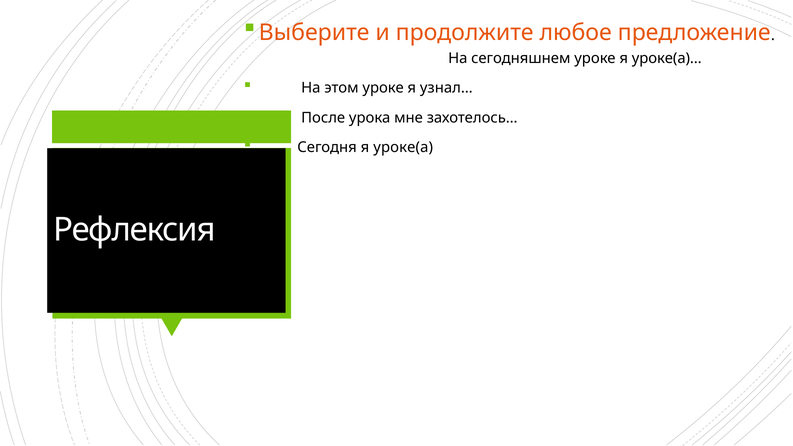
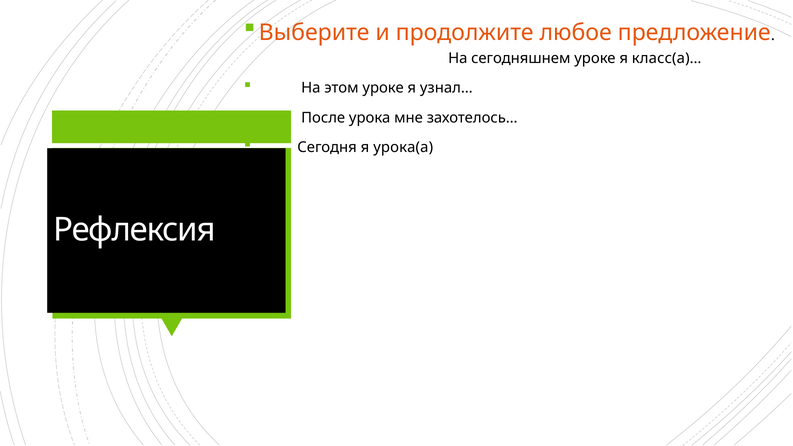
уроке(а)…: уроке(а)… -> класс(а)… (667, 58)
уроке(а: уроке(а -> урока(а (403, 147)
